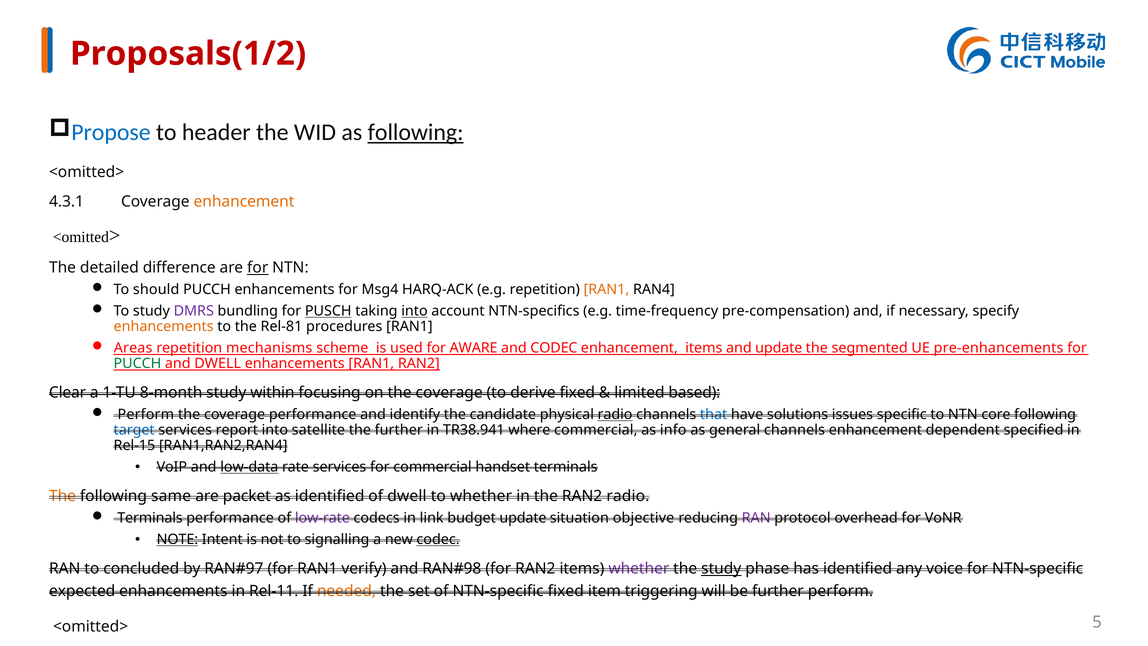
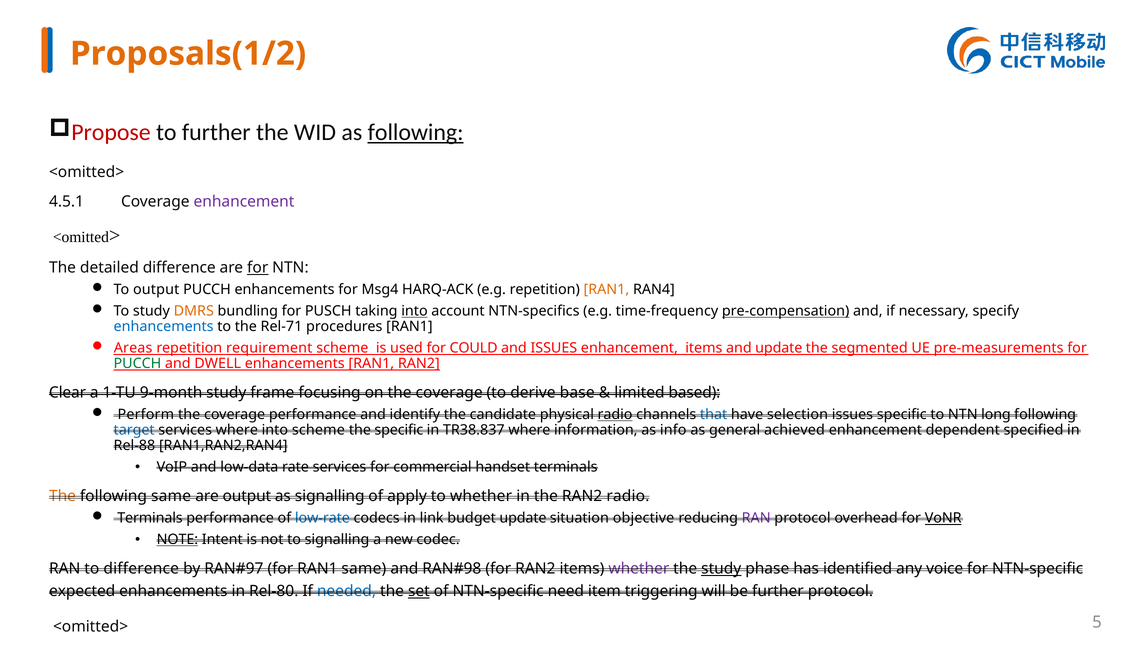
Proposals(1/2 colour: red -> orange (188, 54)
Propose colour: blue -> red (111, 132)
to header: header -> further (216, 132)
4.3.1: 4.3.1 -> 4.5.1 (67, 202)
enhancement colour: orange -> purple (244, 202)
To should: should -> output (156, 290)
DMRS colour: purple -> orange (194, 311)
PUSCH underline: present -> none (328, 311)
pre-compensation underline: none -> present (786, 311)
enhancements colour: orange -> blue (164, 326)
Rel-81: Rel-81 -> Rel-71 (281, 326)
mechanisms: mechanisms -> requirement (269, 348)
AWARE: AWARE -> COULD (474, 348)
and CODEC: CODEC -> ISSUES (554, 348)
pre-enhancements: pre-enhancements -> pre-measurements (999, 348)
8-month: 8-month -> 9-month (171, 393)
within: within -> frame (272, 393)
derive fixed: fixed -> base (577, 393)
solutions: solutions -> selection (797, 414)
core: core -> long (996, 414)
services report: report -> where (237, 430)
into satellite: satellite -> scheme (318, 430)
the further: further -> specific (399, 430)
TR38.941: TR38.941 -> TR38.837 (474, 430)
where commercial: commercial -> information (596, 430)
general channels: channels -> achieved (795, 430)
Rel-15: Rel-15 -> Rel-88 (134, 445)
low-data underline: present -> none (249, 467)
are packet: packet -> output (247, 496)
as identified: identified -> signalling (330, 496)
of dwell: dwell -> apply (407, 496)
low-rate colour: purple -> blue (322, 518)
VoNR underline: none -> present (943, 518)
codec underline: present -> none (438, 539)
to concluded: concluded -> difference (141, 569)
RAN1 verify: verify -> same (364, 569)
Rel-11: Rel-11 -> Rel-80 (274, 591)
needed colour: orange -> blue (346, 591)
set underline: none -> present (419, 591)
NTN-specific fixed: fixed -> need (566, 591)
further perform: perform -> protocol (840, 591)
